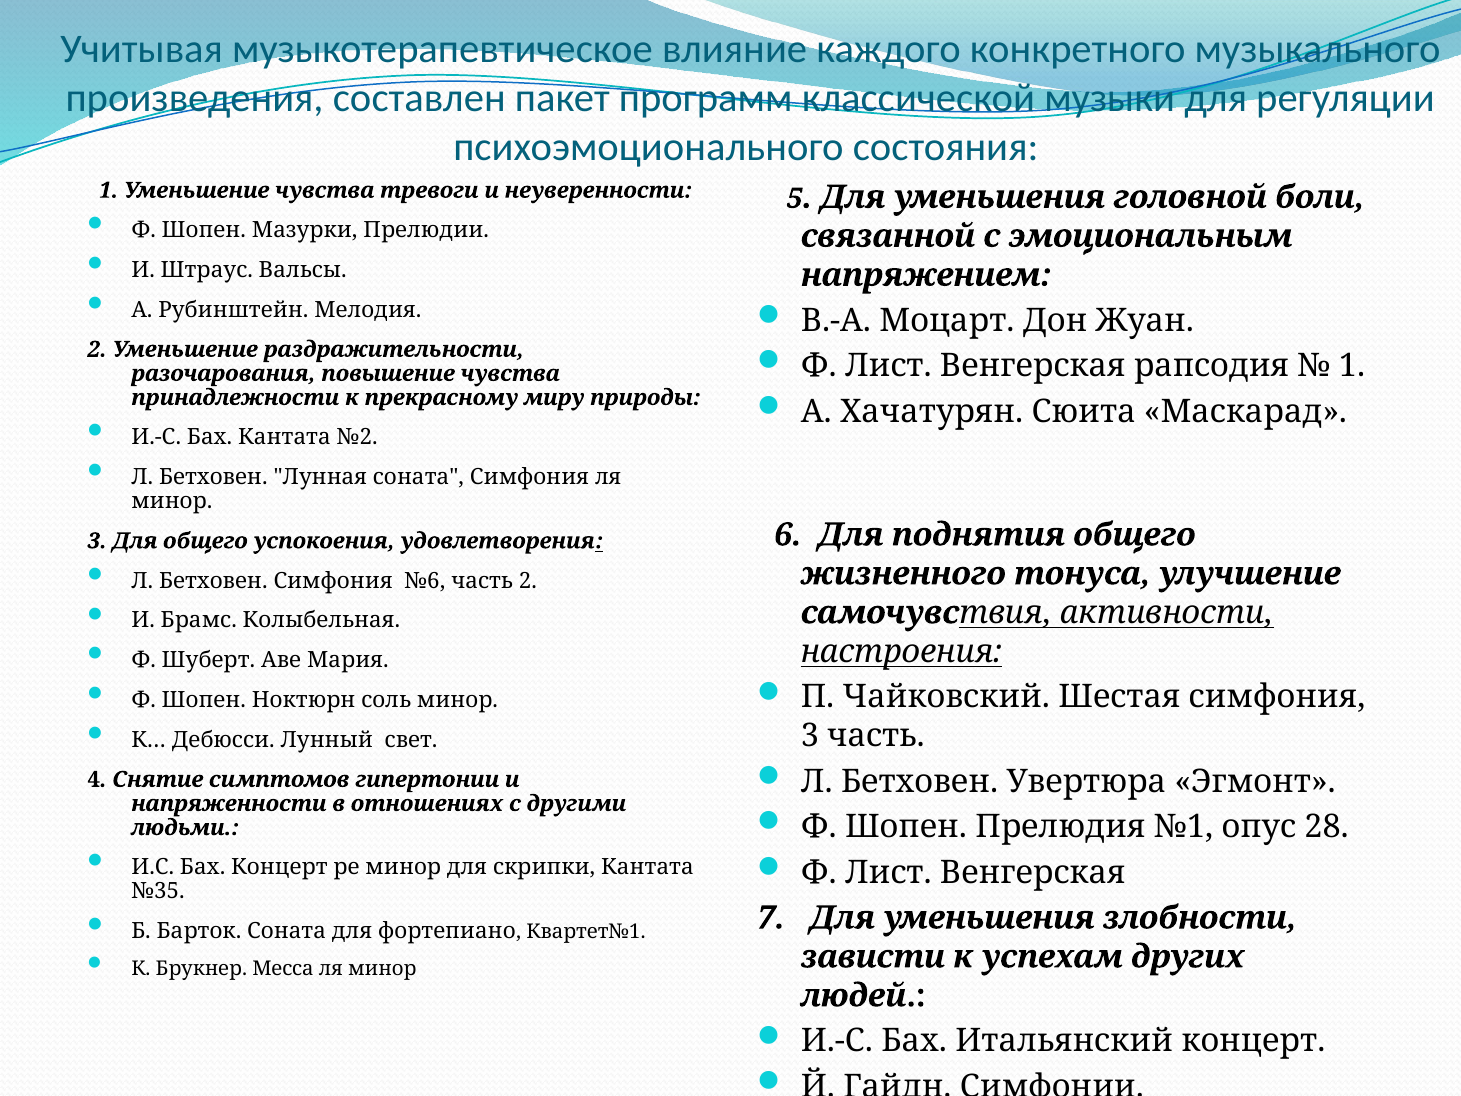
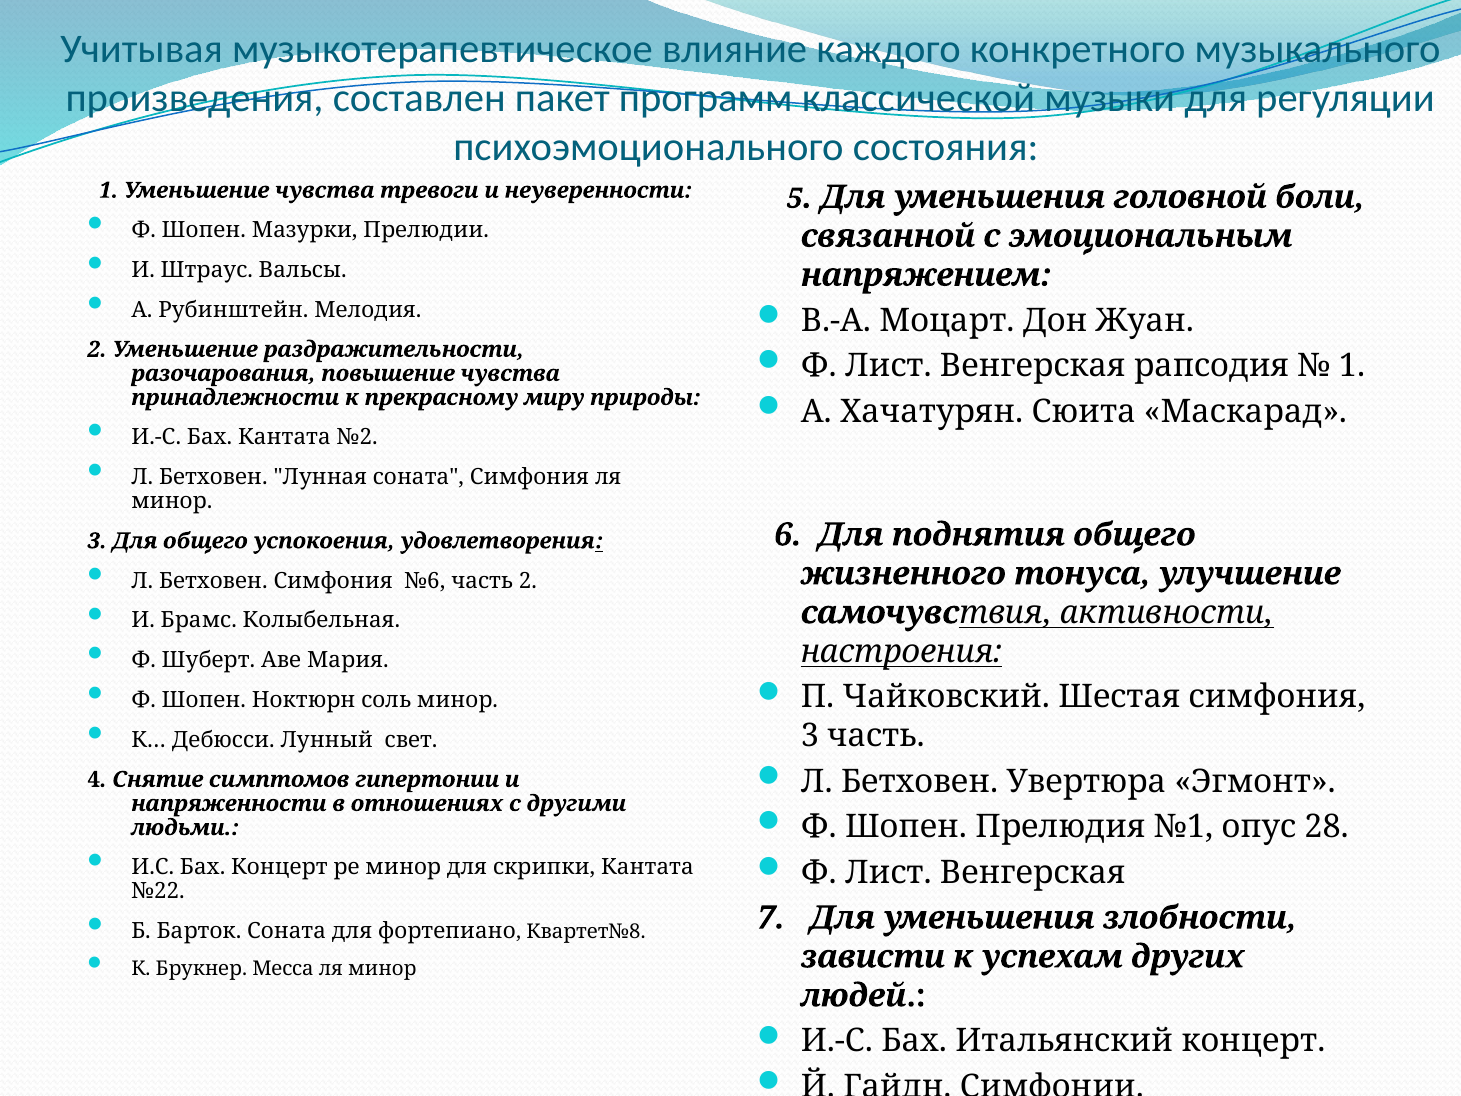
№35: №35 -> №22 (158, 891)
Квартет№1: Квартет№1 -> Квартет№8 (586, 932)
